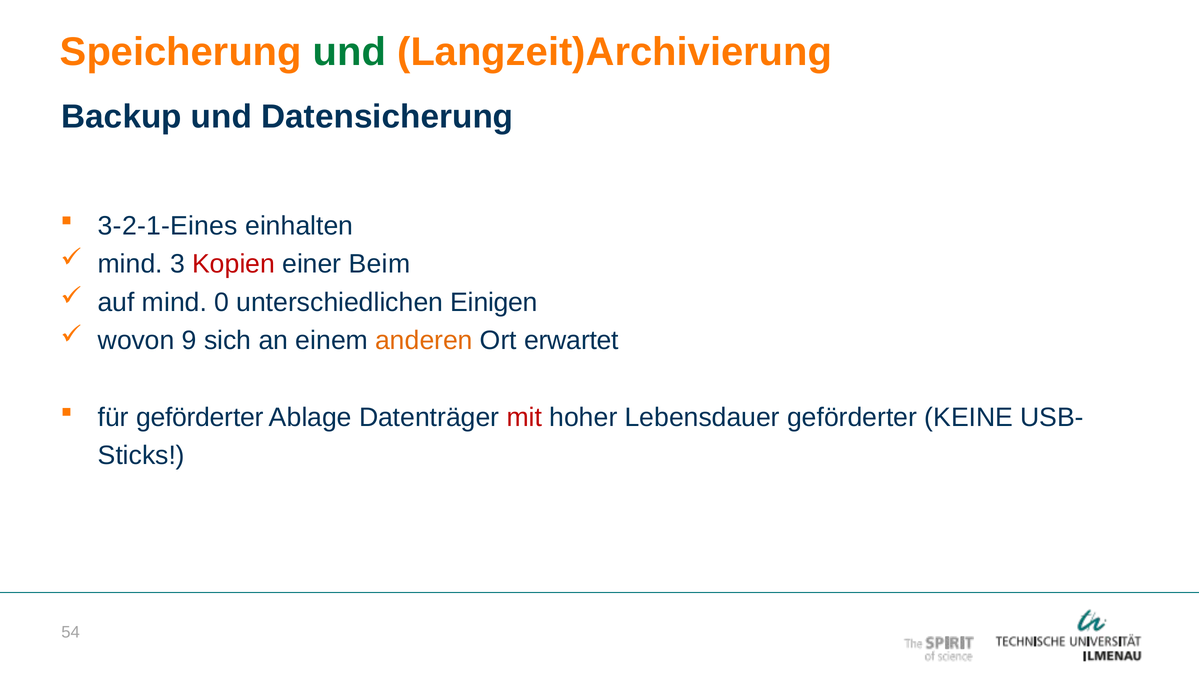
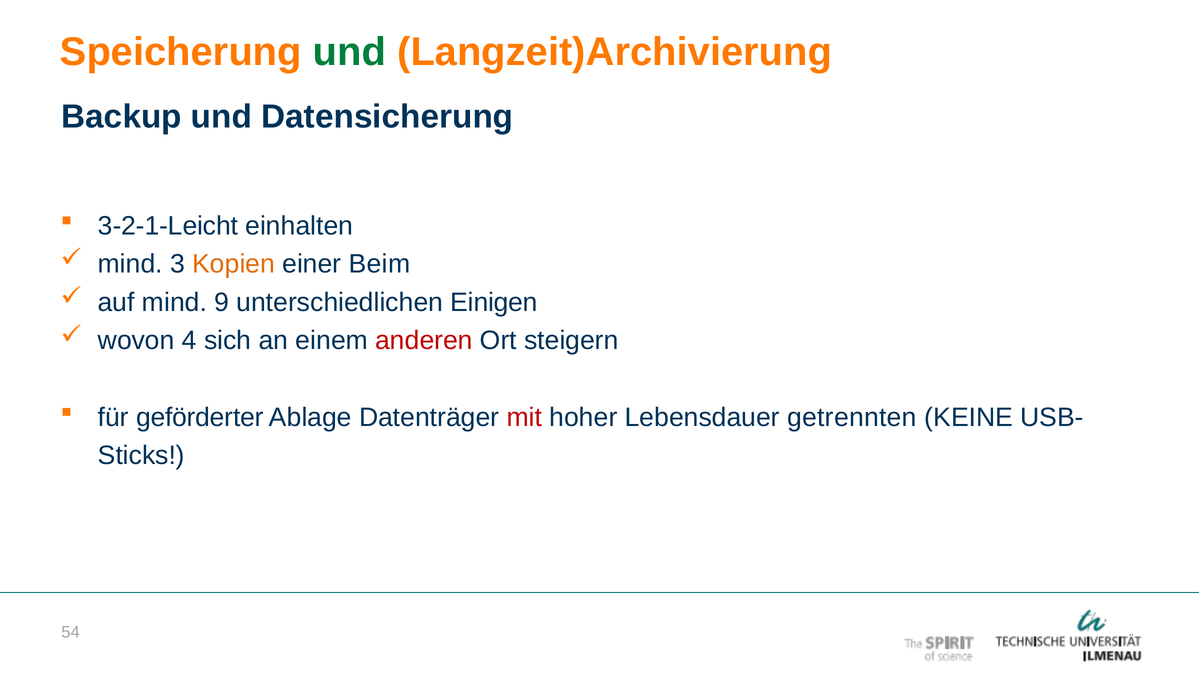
3-2-1-Eines: 3-2-1-Eines -> 3-2-1-Leicht (168, 226)
Kopien colour: red -> orange (234, 264)
0: 0 -> 9 (222, 302)
9: 9 -> 4 (189, 340)
anderen colour: orange -> red (424, 340)
erwartet: erwartet -> steigern (571, 340)
Lebensdauer geförderter: geförderter -> getrennten (852, 417)
